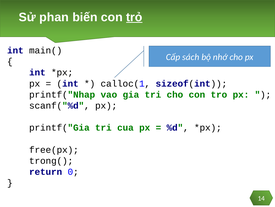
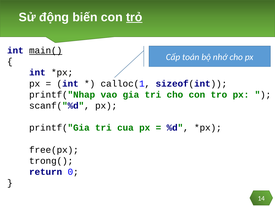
phan: phan -> động (54, 17)
main( underline: none -> present (46, 50)
sách: sách -> toán (191, 57)
